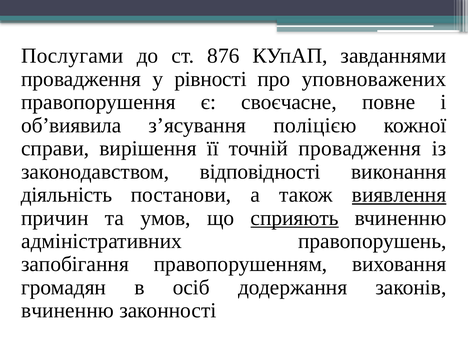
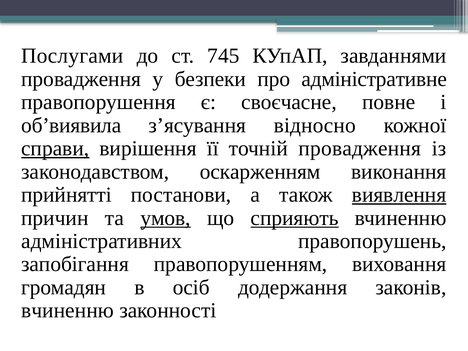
876: 876 -> 745 (223, 56)
рівності: рівності -> безпеки (210, 79)
уповноважених: уповноважених -> адміністративне (374, 79)
поліцією: поліцією -> відносно (315, 125)
справи underline: none -> present (55, 148)
відповідності: відповідності -> оскарженням (260, 172)
діяльність: діяльність -> прийнятті (66, 195)
умов underline: none -> present (166, 218)
